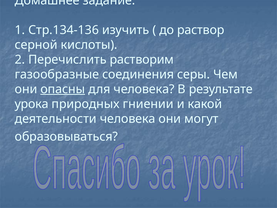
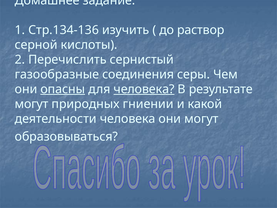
растворим: растворим -> сернистый (142, 60)
человека underline: none -> present (144, 89)
урока: урока -> могут (32, 104)
